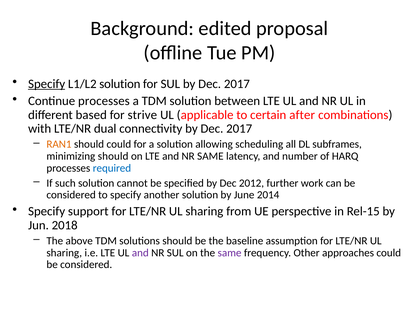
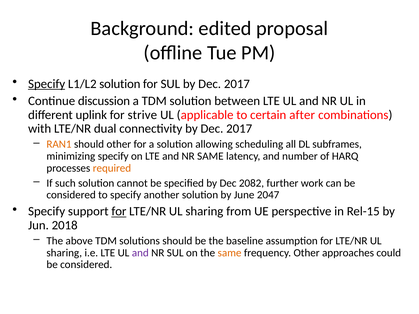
Continue processes: processes -> discussion (104, 101)
based: based -> uplink (91, 115)
should could: could -> other (119, 144)
minimizing should: should -> specify (113, 156)
required colour: blue -> orange (112, 168)
2012: 2012 -> 2082 (252, 183)
2014: 2014 -> 2047 (268, 195)
for underline: none -> present (119, 212)
same colour: purple -> orange (230, 253)
